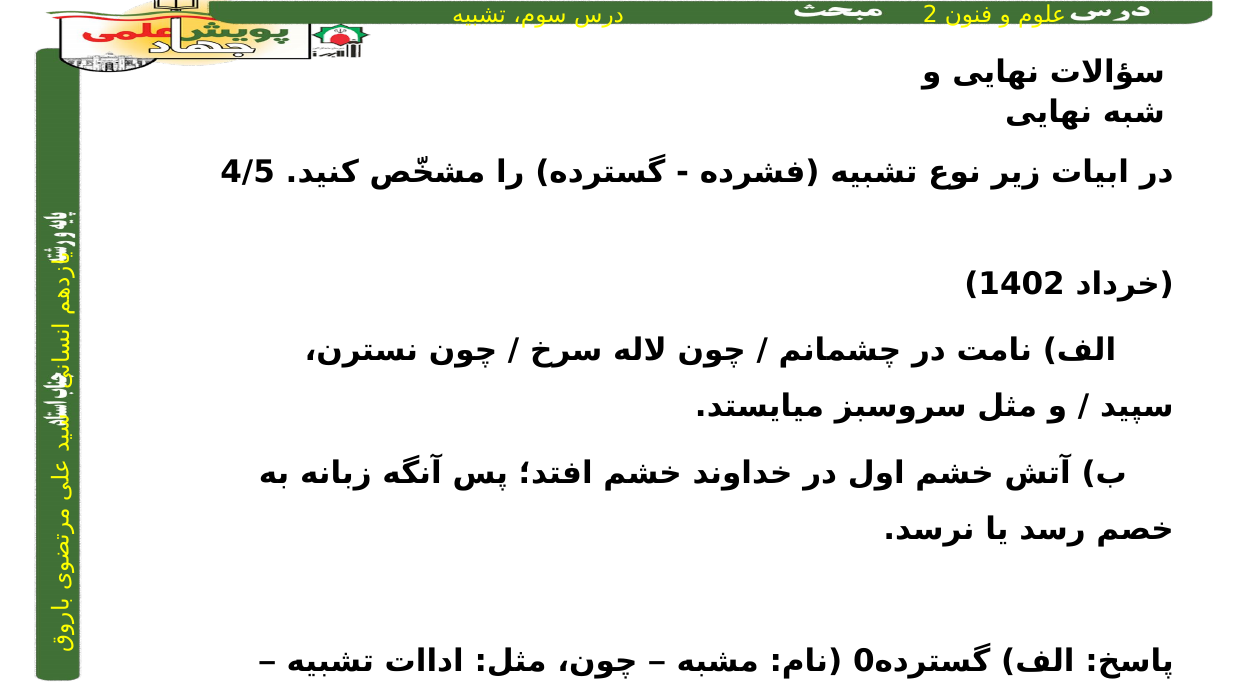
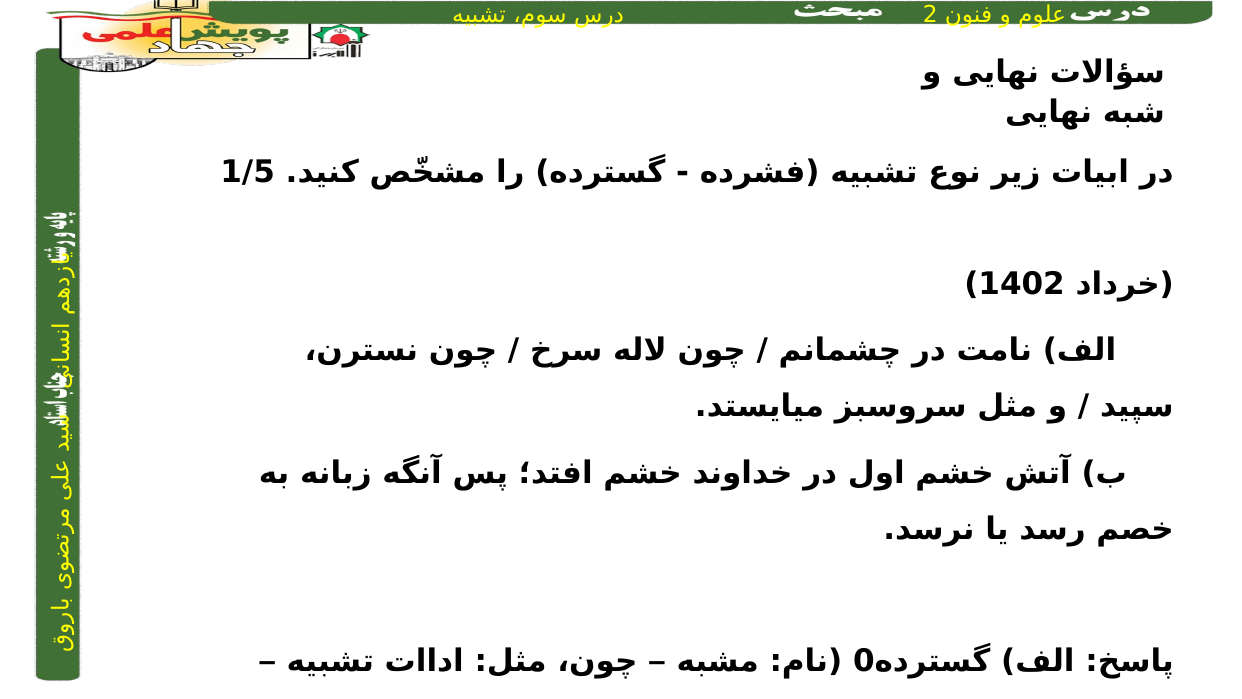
4/5: 4/5 -> 1/5 (248, 173)
